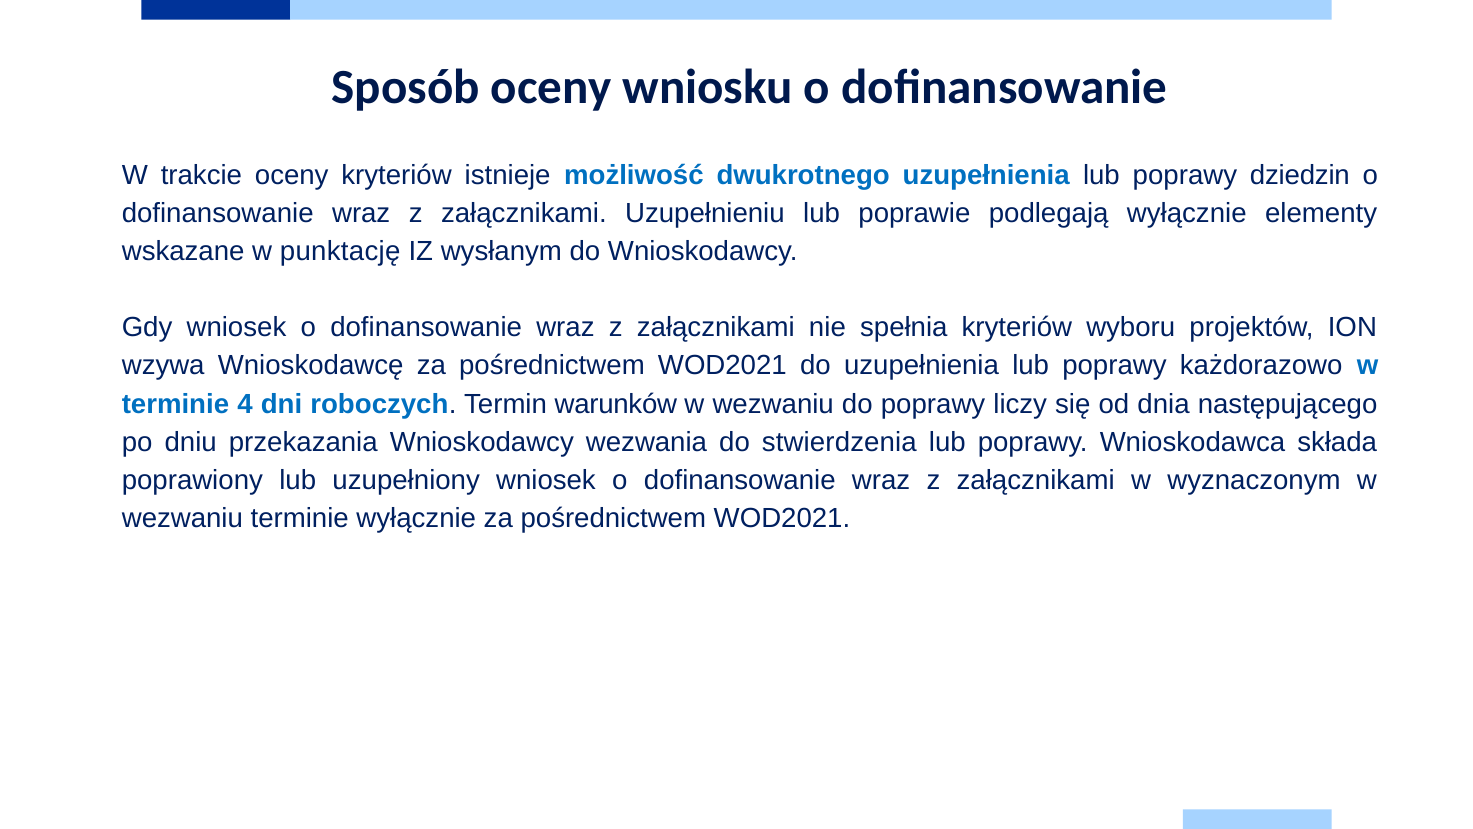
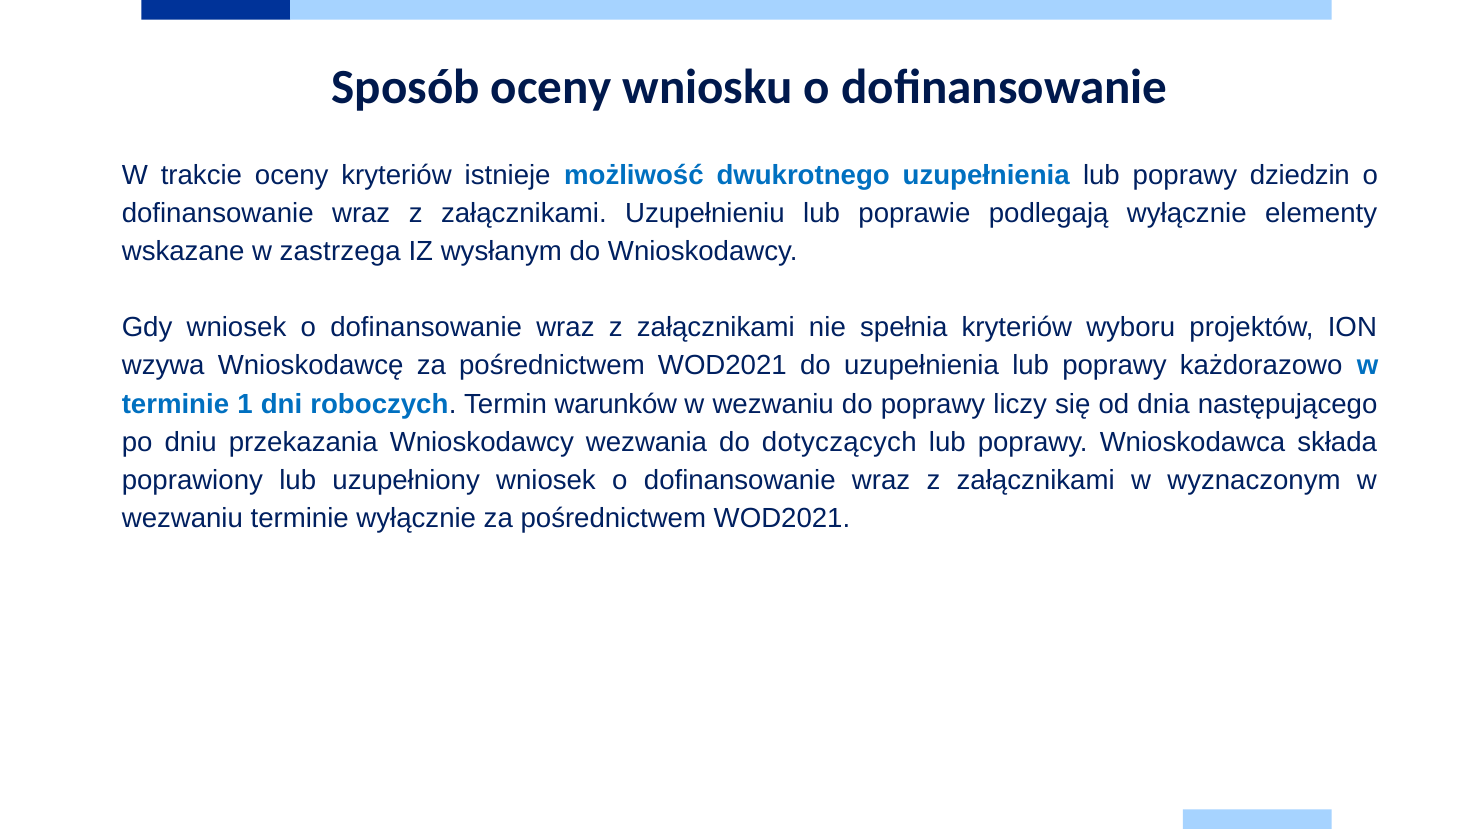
punktację: punktację -> zastrzega (340, 251)
4: 4 -> 1 (245, 404)
stwierdzenia: stwierdzenia -> dotyczących (839, 442)
